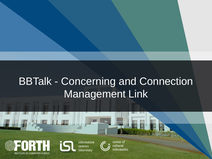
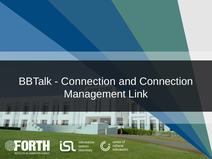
Concerning: Concerning -> Connection (88, 81)
